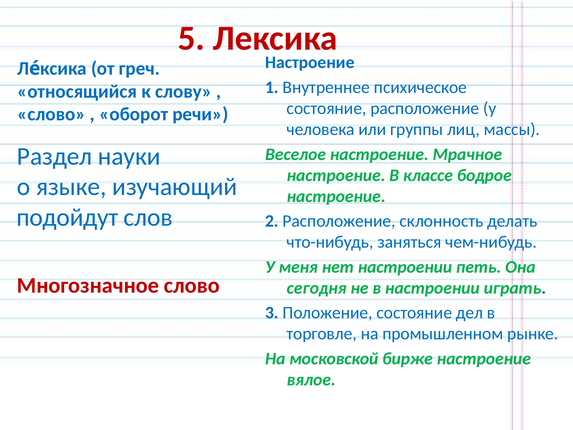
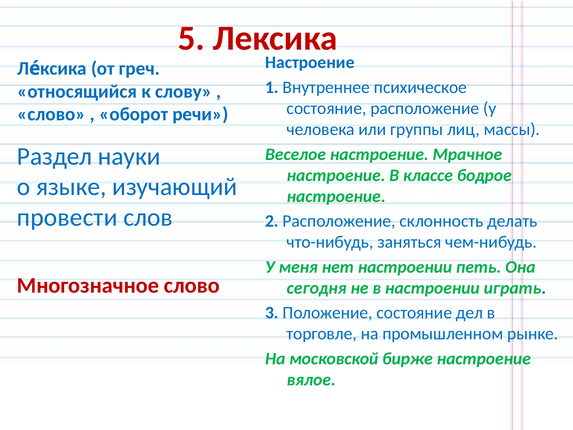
подойдут: подойдут -> провести (67, 217)
